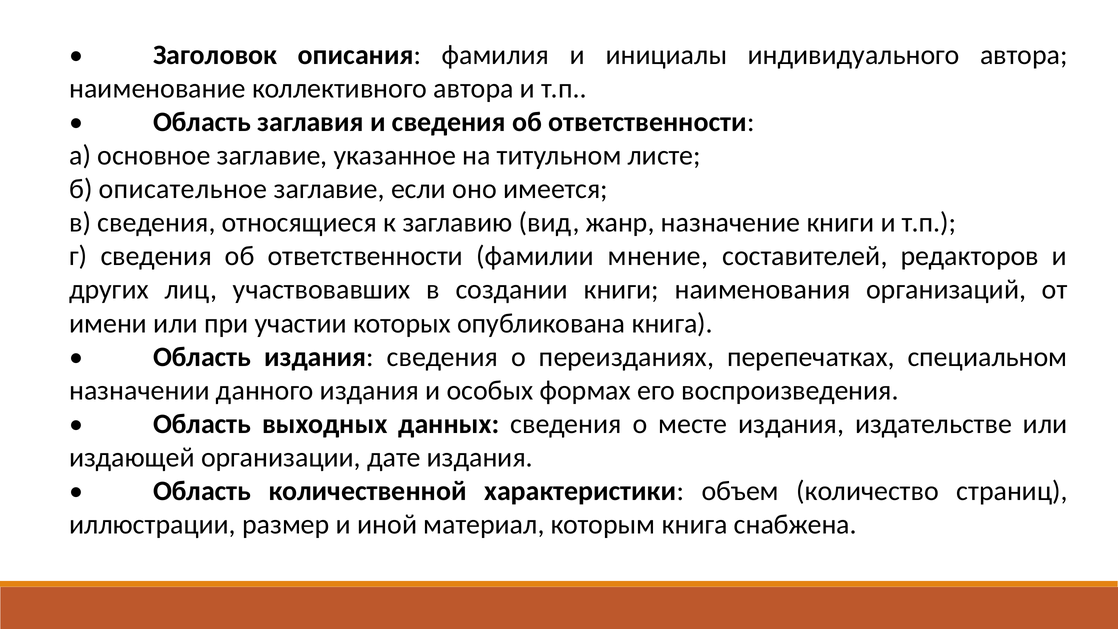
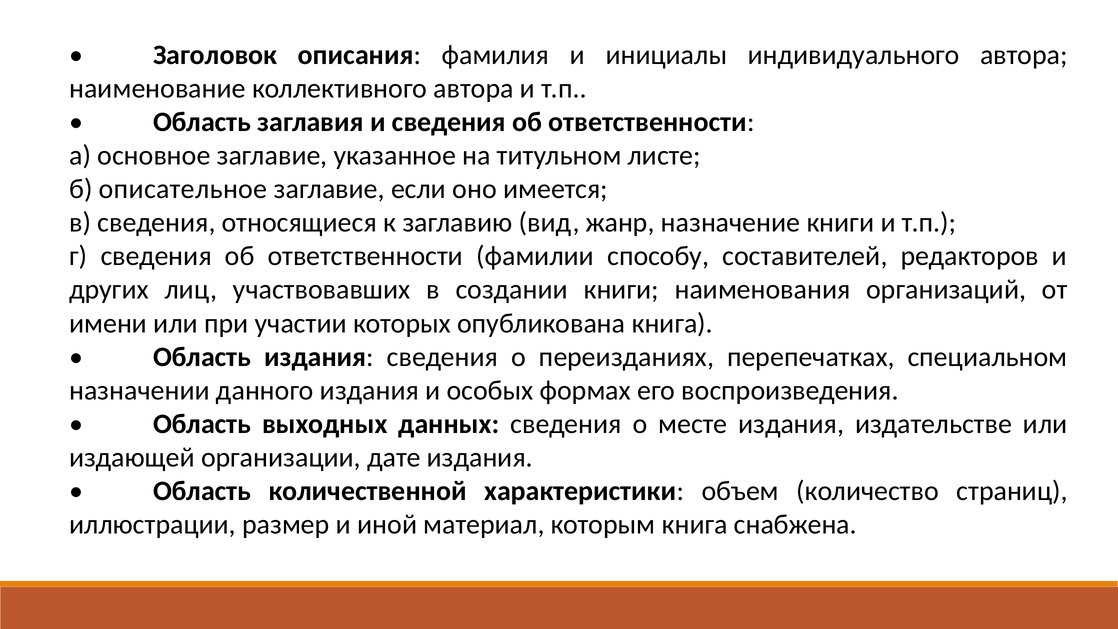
мнение: мнение -> способу (658, 256)
